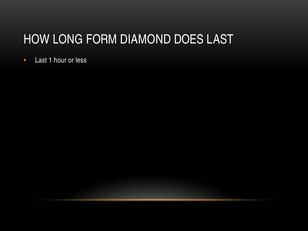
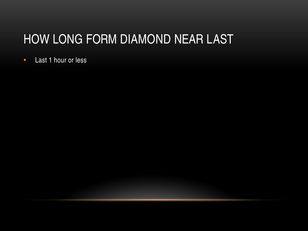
DOES: DOES -> NEAR (189, 39)
